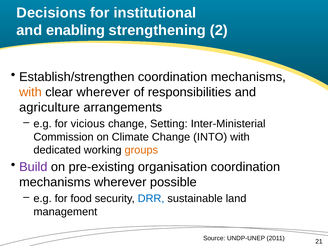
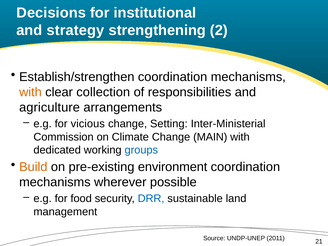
enabling: enabling -> strategy (75, 30)
clear wherever: wherever -> collection (103, 92)
INTO: INTO -> MAIN (210, 137)
groups colour: orange -> blue (141, 150)
Build colour: purple -> orange (33, 167)
organisation: organisation -> environment (173, 167)
